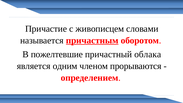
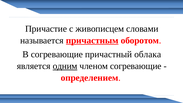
В пожелтевшие: пожелтевшие -> согревающие (57, 54)
одним underline: none -> present (65, 66)
членом прорываются: прорываются -> согревающие (136, 66)
